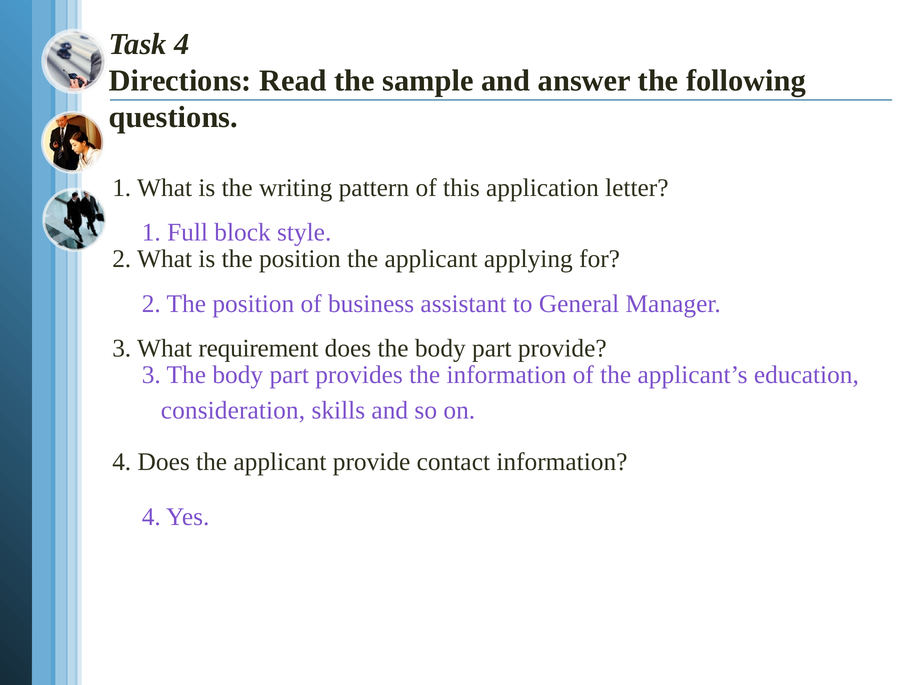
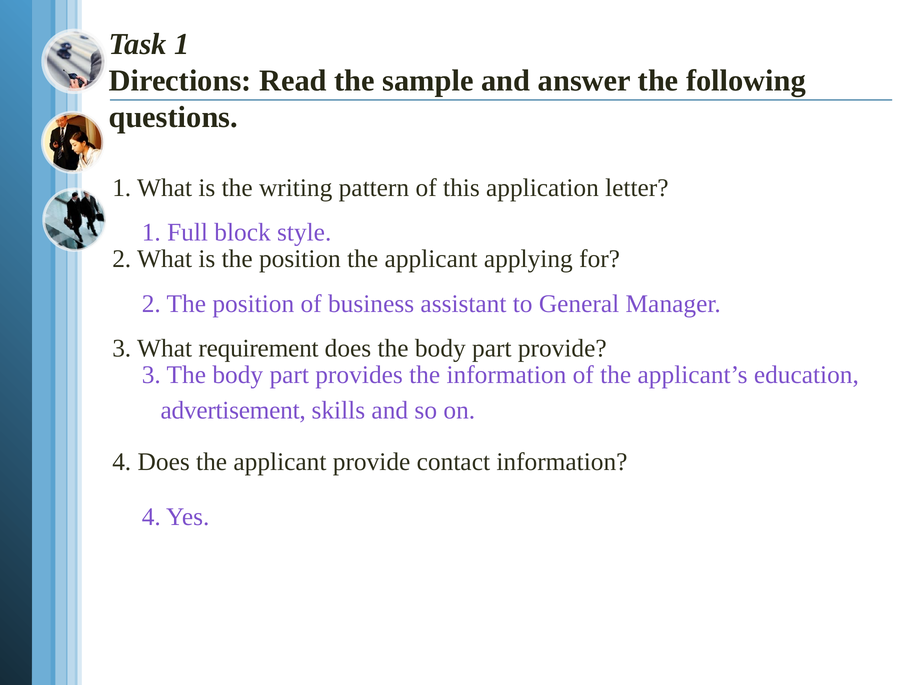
Task 4: 4 -> 1 (182, 44)
consideration: consideration -> advertisement (233, 410)
